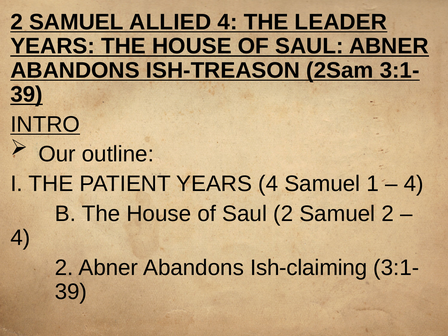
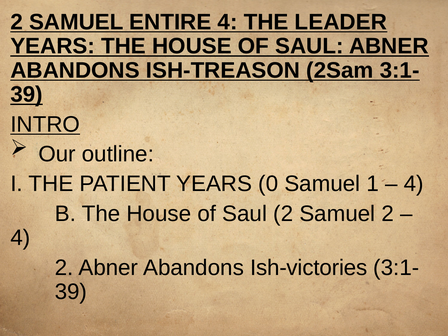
ALLIED: ALLIED -> ENTIRE (170, 22)
YEARS 4: 4 -> 0 (268, 184)
Ish-claiming: Ish-claiming -> Ish-victories (309, 268)
